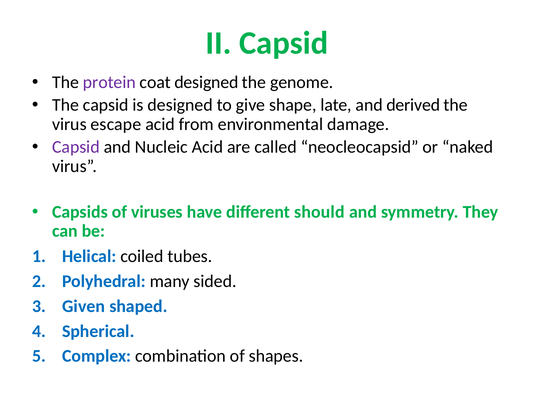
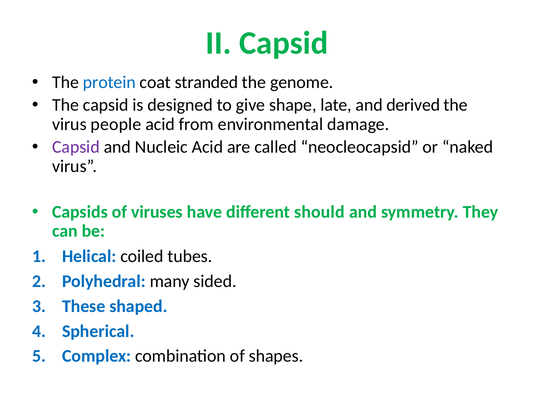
protein colour: purple -> blue (109, 82)
coat designed: designed -> stranded (206, 82)
escape: escape -> people (116, 124)
Given: Given -> These (84, 306)
